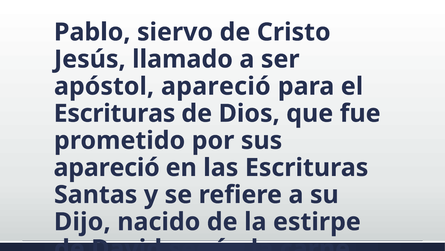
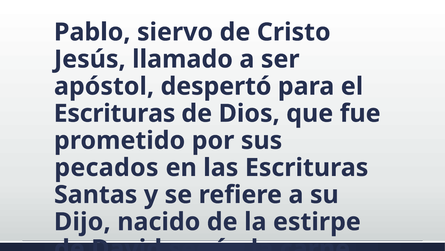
apóstol apareció: apareció -> despertó (216, 86)
apareció: apareció -> pecados (106, 167)
